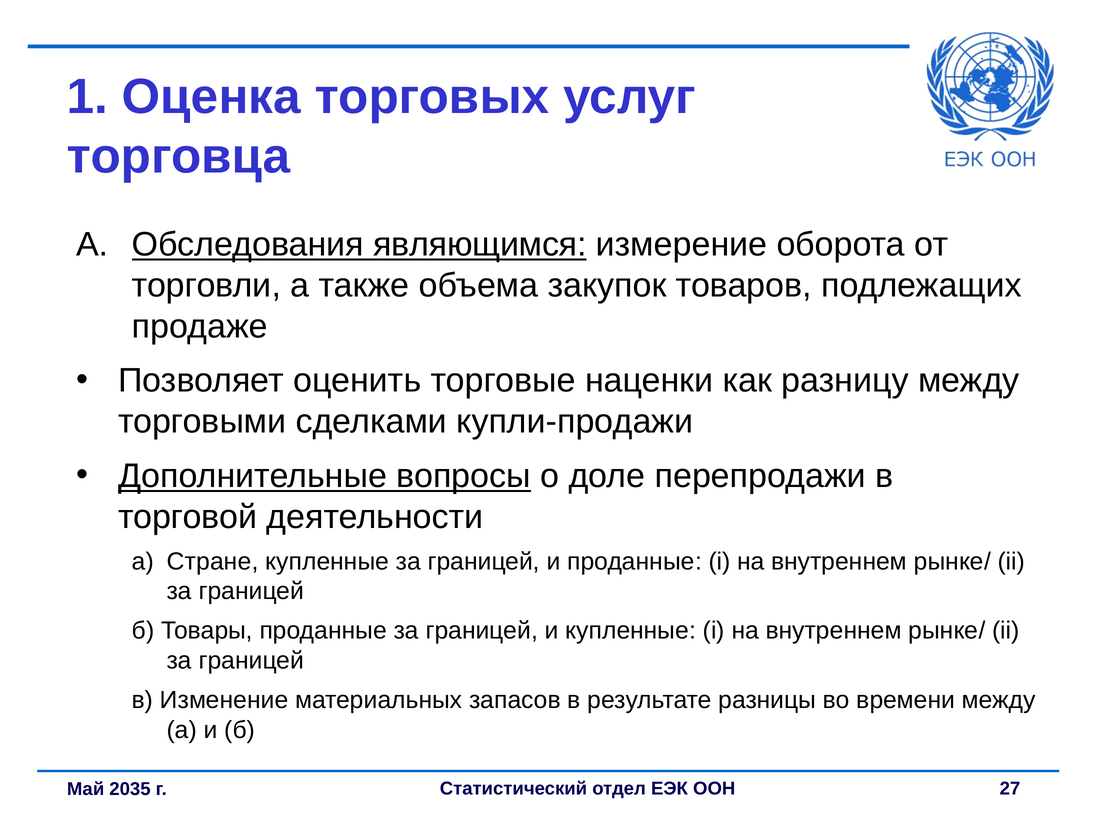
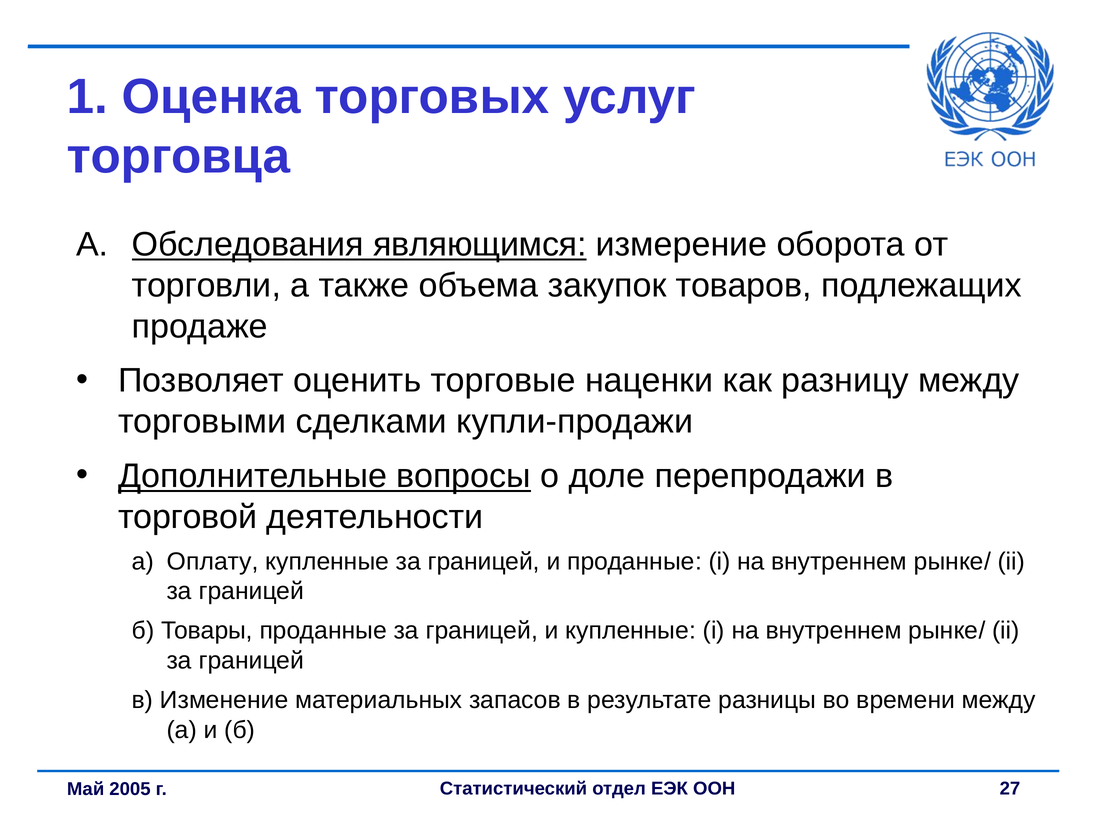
Стране: Стране -> Оплату (213, 562)
2035: 2035 -> 2005 (130, 789)
